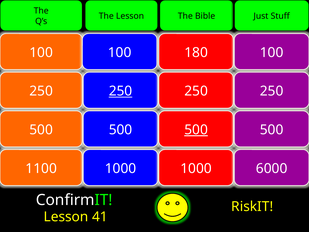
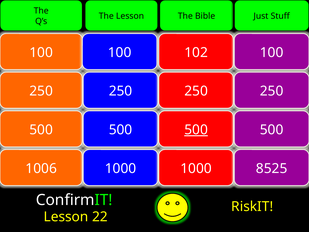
180: 180 -> 102 (196, 52)
250 underline: present -> none (121, 91)
1100: 1100 -> 1006 (41, 168)
6000: 6000 -> 8525 (272, 168)
41: 41 -> 22 (100, 217)
